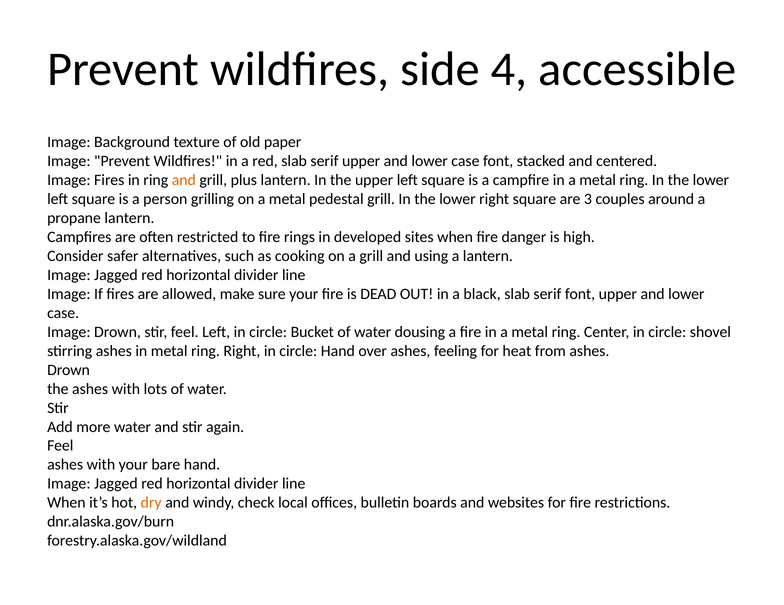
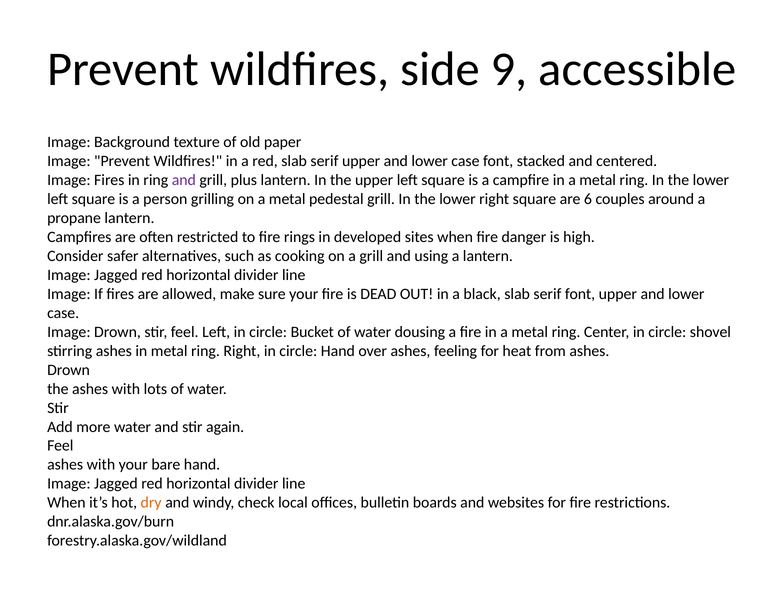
4: 4 -> 9 (509, 69)
and colour: orange -> purple (184, 180)
3: 3 -> 6 (588, 199)
